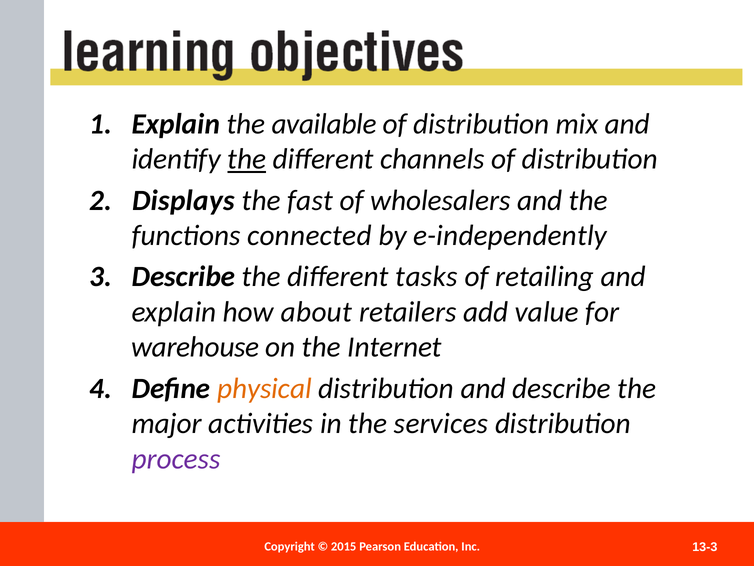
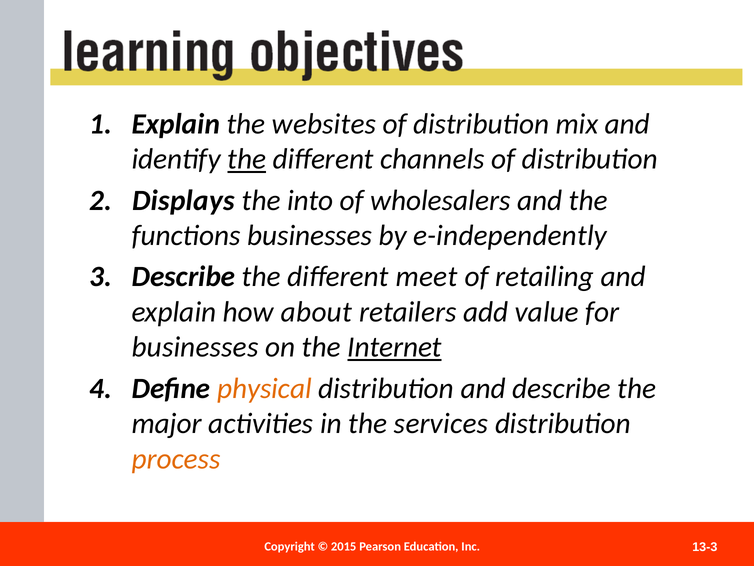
available: available -> websites (324, 124)
fast: fast -> into (310, 200)
functions connected: connected -> businesses (310, 235)
tasks: tasks -> meet (427, 277)
warehouse: warehouse -> businesses (195, 347)
Internet underline: none -> present (394, 347)
process colour: purple -> orange (176, 458)
